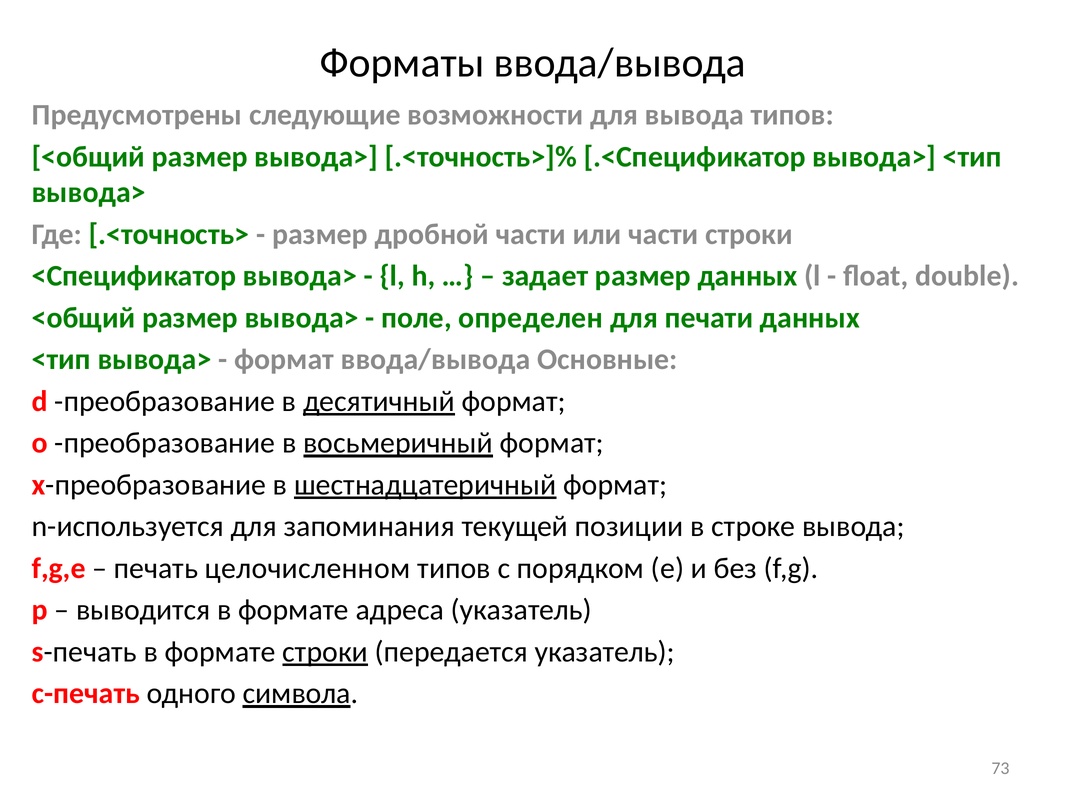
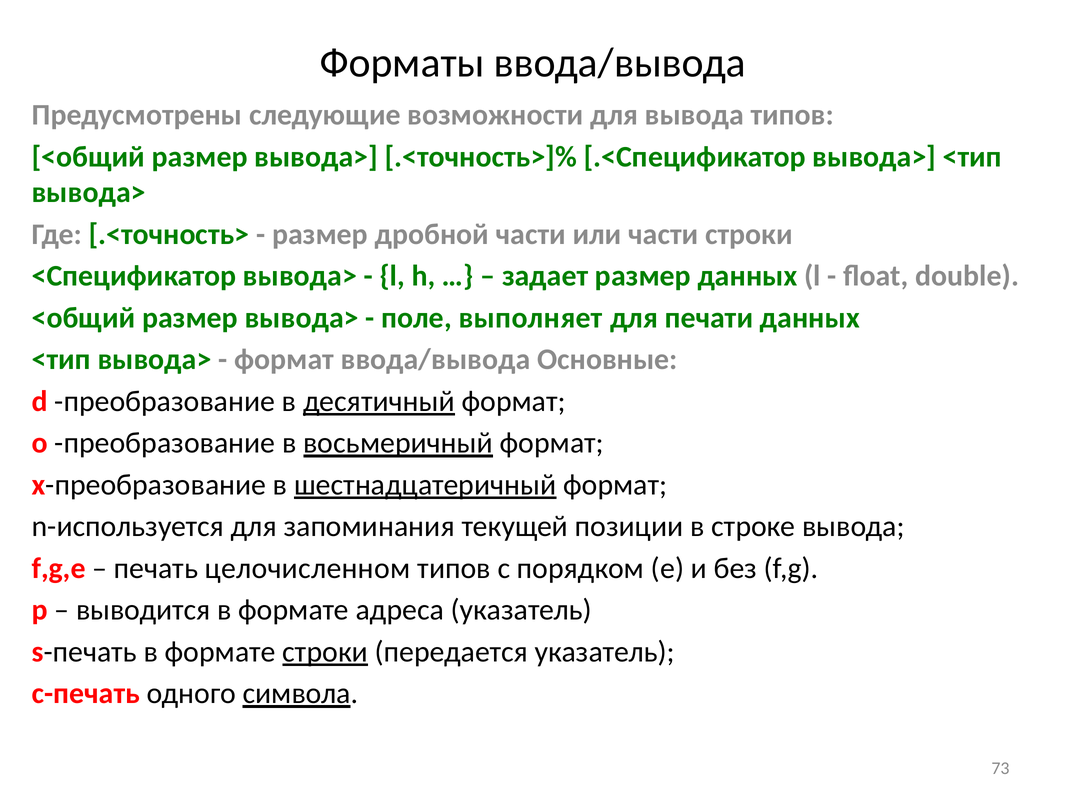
определен: определен -> выполняет (531, 318)
